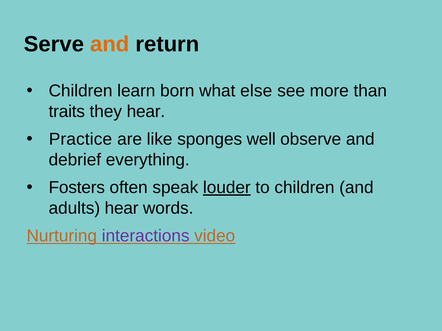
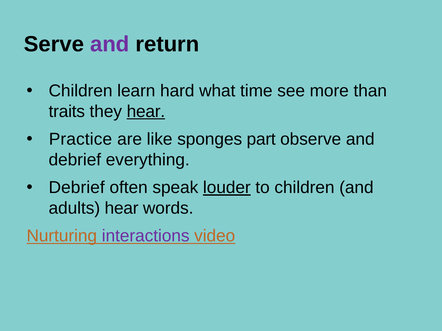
and colour: orange -> purple (110, 44)
born: born -> hard (177, 91)
else: else -> time (256, 91)
hear underline: none -> present (146, 112)
well: well -> part (261, 139)
Fosters: Fosters -> Debrief (77, 188)
